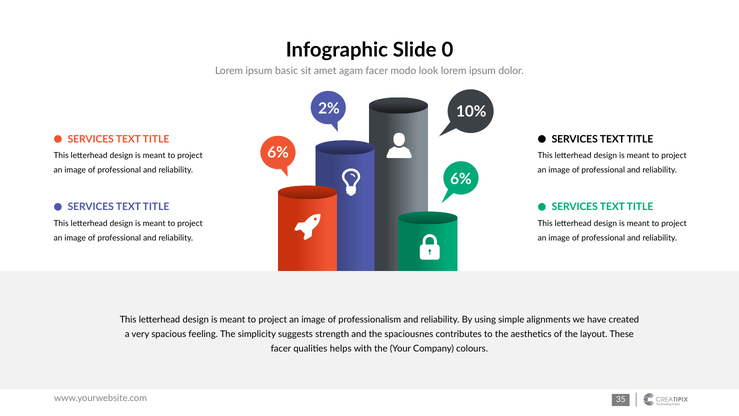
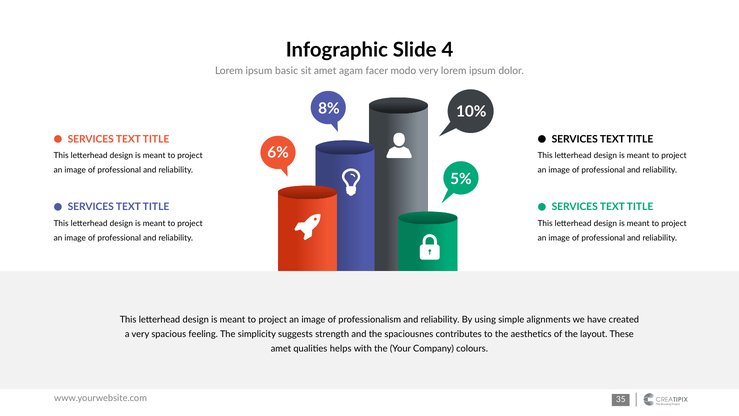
0: 0 -> 4 (447, 50)
modo look: look -> very (429, 71)
2%: 2% -> 8% (329, 109)
6%: 6% -> 5% (461, 179)
facer: facer -> amet (281, 348)
